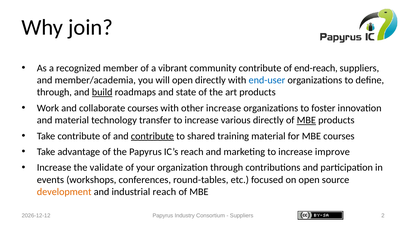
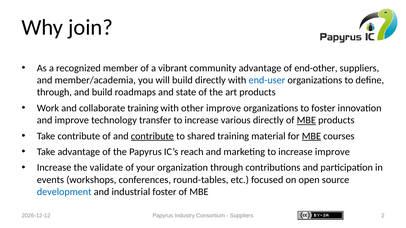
community contribute: contribute -> advantage (260, 68)
end-reach: end-reach -> end-other (316, 68)
will open: open -> build (182, 80)
build underline: present -> none (102, 92)
collaborate courses: courses -> training (143, 108)
other increase: increase -> improve (224, 108)
and material: material -> improve (72, 120)
MBE underline: none -> present (311, 136)
development colour: orange -> blue (64, 192)
industrial reach: reach -> foster (164, 192)
